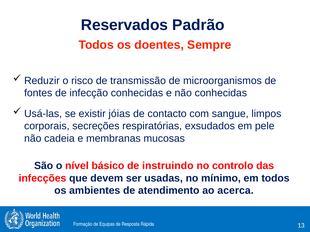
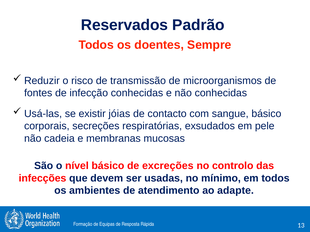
sangue limpos: limpos -> básico (266, 114)
instruindo: instruindo -> excreções (168, 166)
acerca: acerca -> adapte (236, 191)
